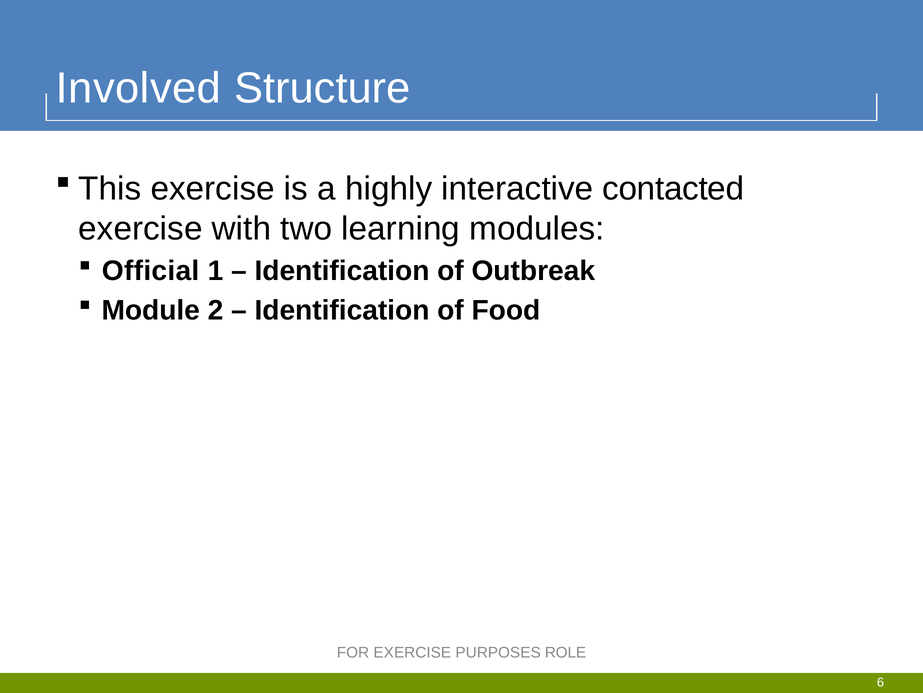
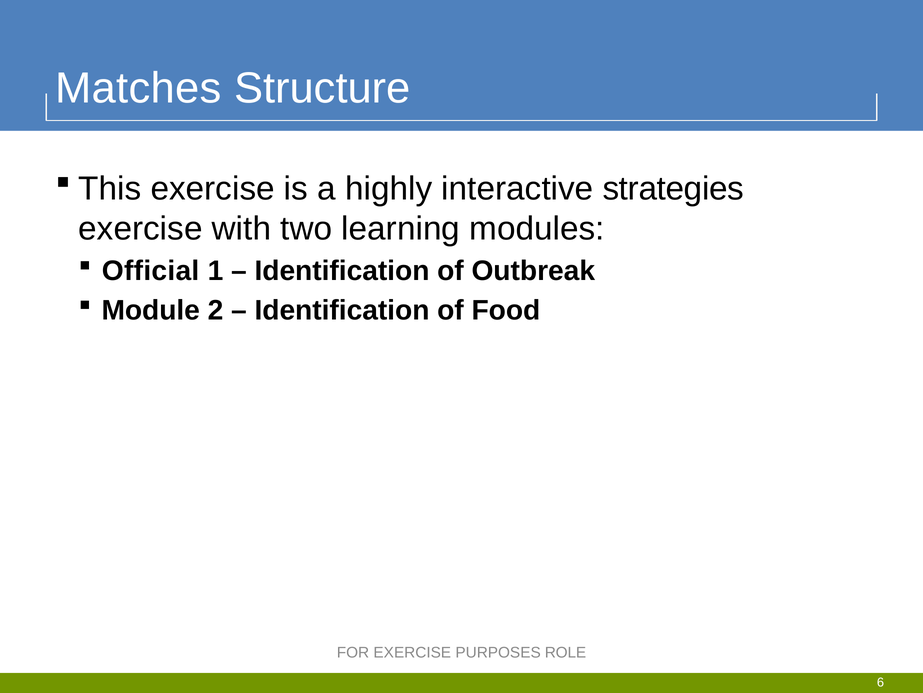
Involved: Involved -> Matches (139, 88)
contacted: contacted -> strategies (673, 188)
